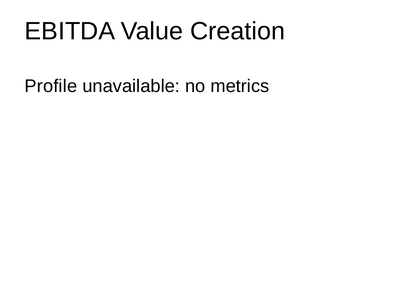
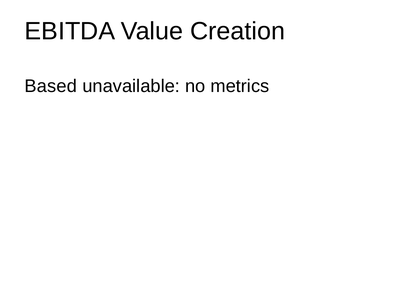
Profile: Profile -> Based (51, 86)
